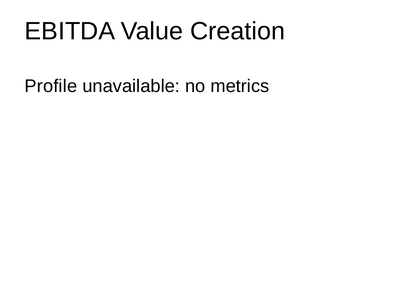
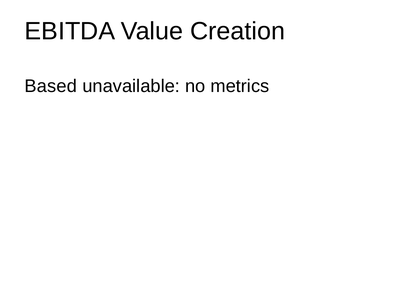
Profile: Profile -> Based (51, 86)
